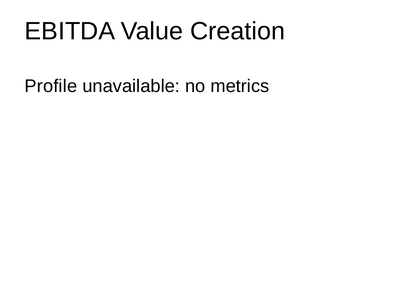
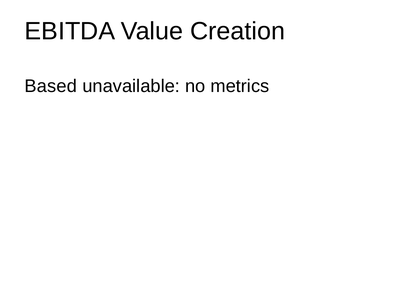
Profile: Profile -> Based (51, 86)
